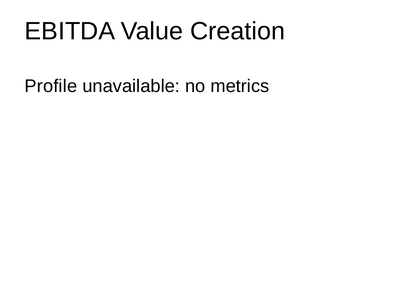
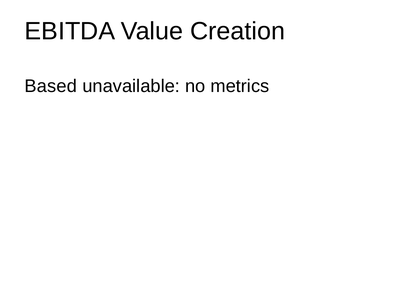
Profile: Profile -> Based (51, 86)
